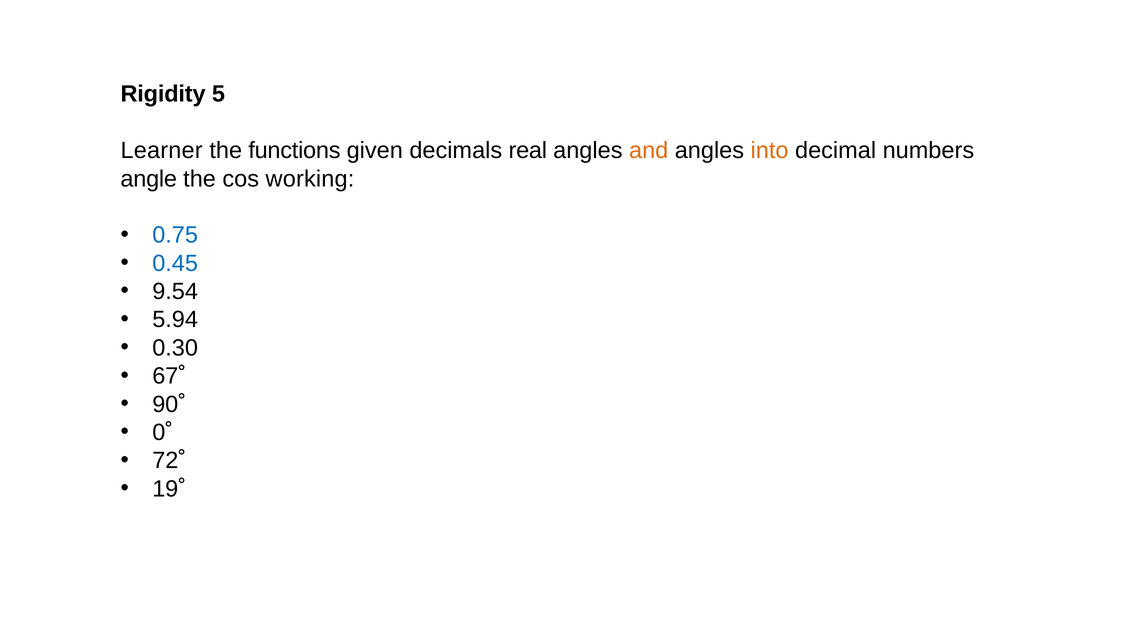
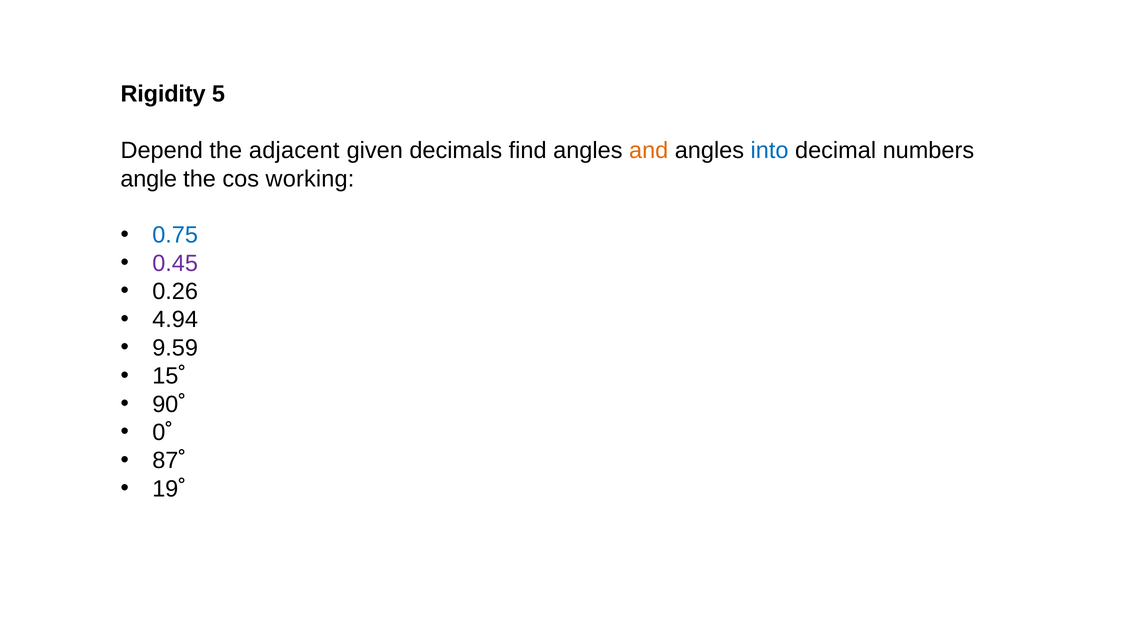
Learner: Learner -> Depend (162, 151)
functions: functions -> adjacent (294, 151)
real: real -> find (528, 151)
into colour: orange -> blue (770, 151)
0.45 colour: blue -> purple (175, 264)
9.54: 9.54 -> 0.26 (175, 292)
5.94: 5.94 -> 4.94 (175, 320)
0.30: 0.30 -> 9.59 (175, 348)
67˚: 67˚ -> 15˚ (169, 376)
72˚: 72˚ -> 87˚ (169, 461)
